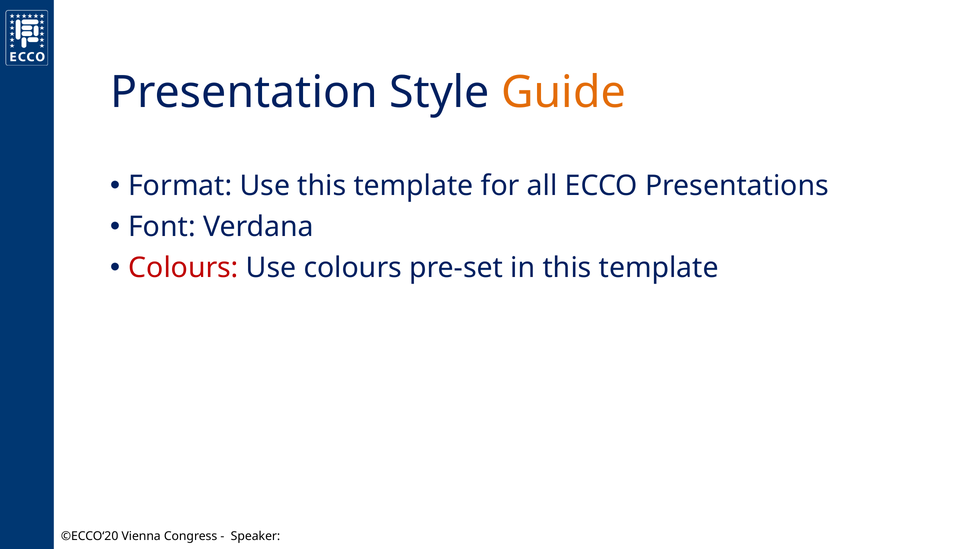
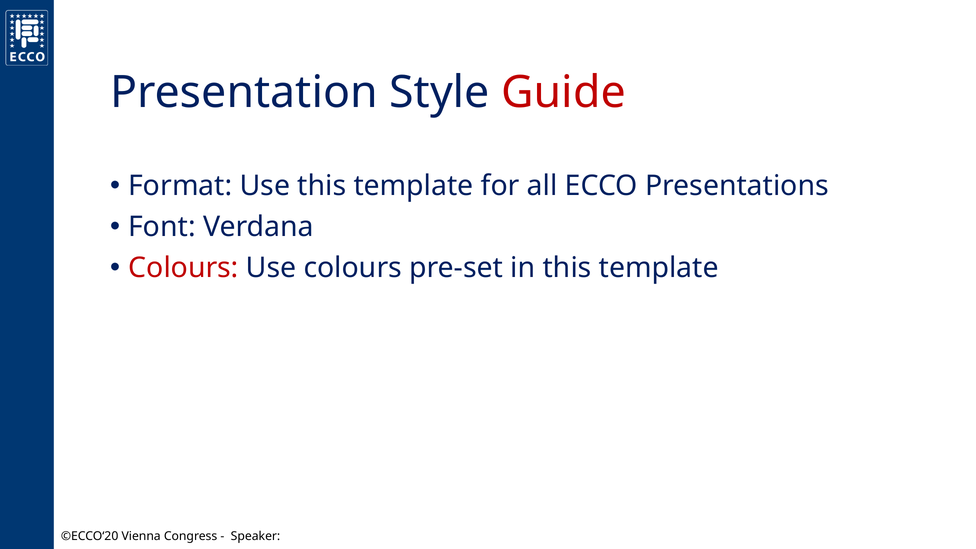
Guide colour: orange -> red (563, 93)
